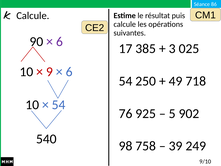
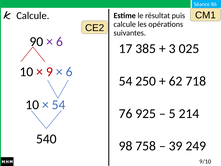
49: 49 -> 62 (176, 81)
902: 902 -> 214 (189, 113)
